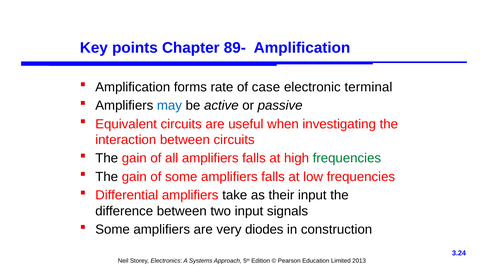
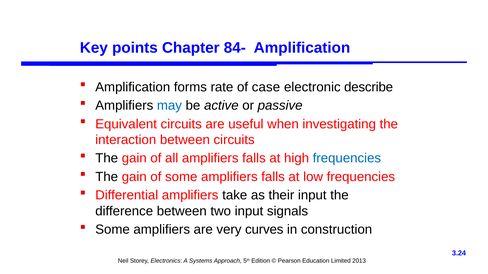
89-: 89- -> 84- (235, 48)
terminal: terminal -> describe (369, 87)
frequencies colour: green -> blue (347, 159)
diodes: diodes -> curves (264, 230)
